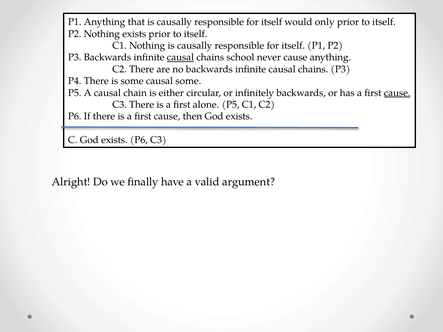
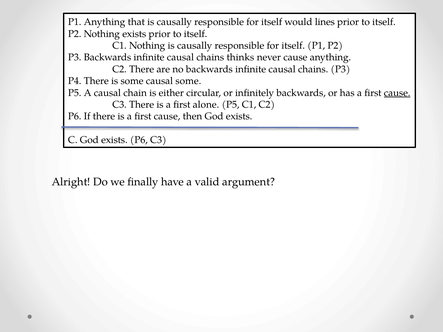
only: only -> lines (325, 22)
causal underline: present -> none (180, 57)
school: school -> thinks (240, 57)
